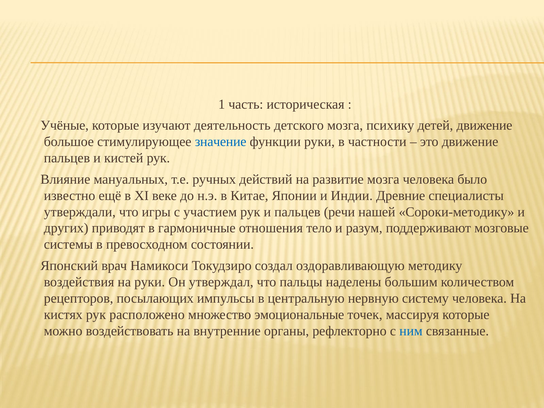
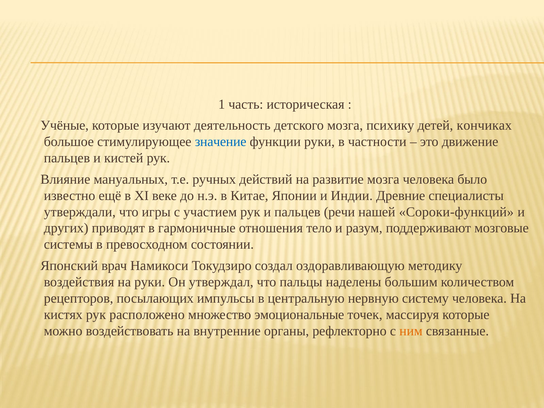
детей движение: движение -> кончиках (484, 125)
Сороки-методику: Сороки-методику -> Сороки-функций (456, 212)
ним colour: blue -> orange (411, 331)
